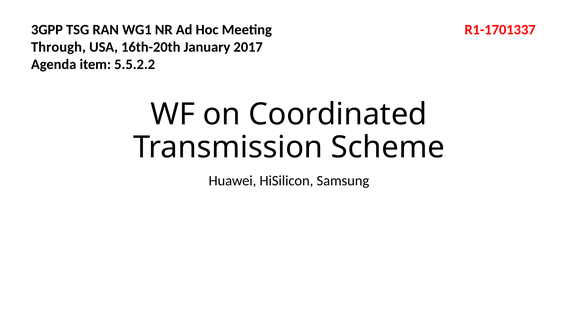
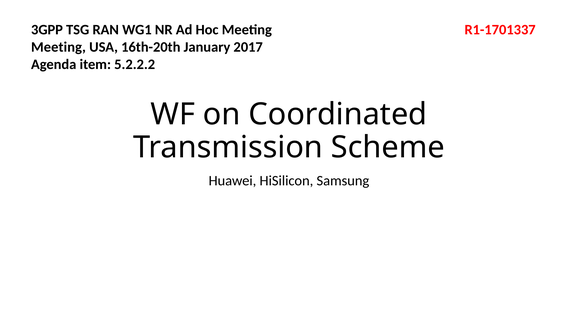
Through: Through -> Meeting (58, 47)
5.5.2.2: 5.5.2.2 -> 5.2.2.2 (135, 65)
